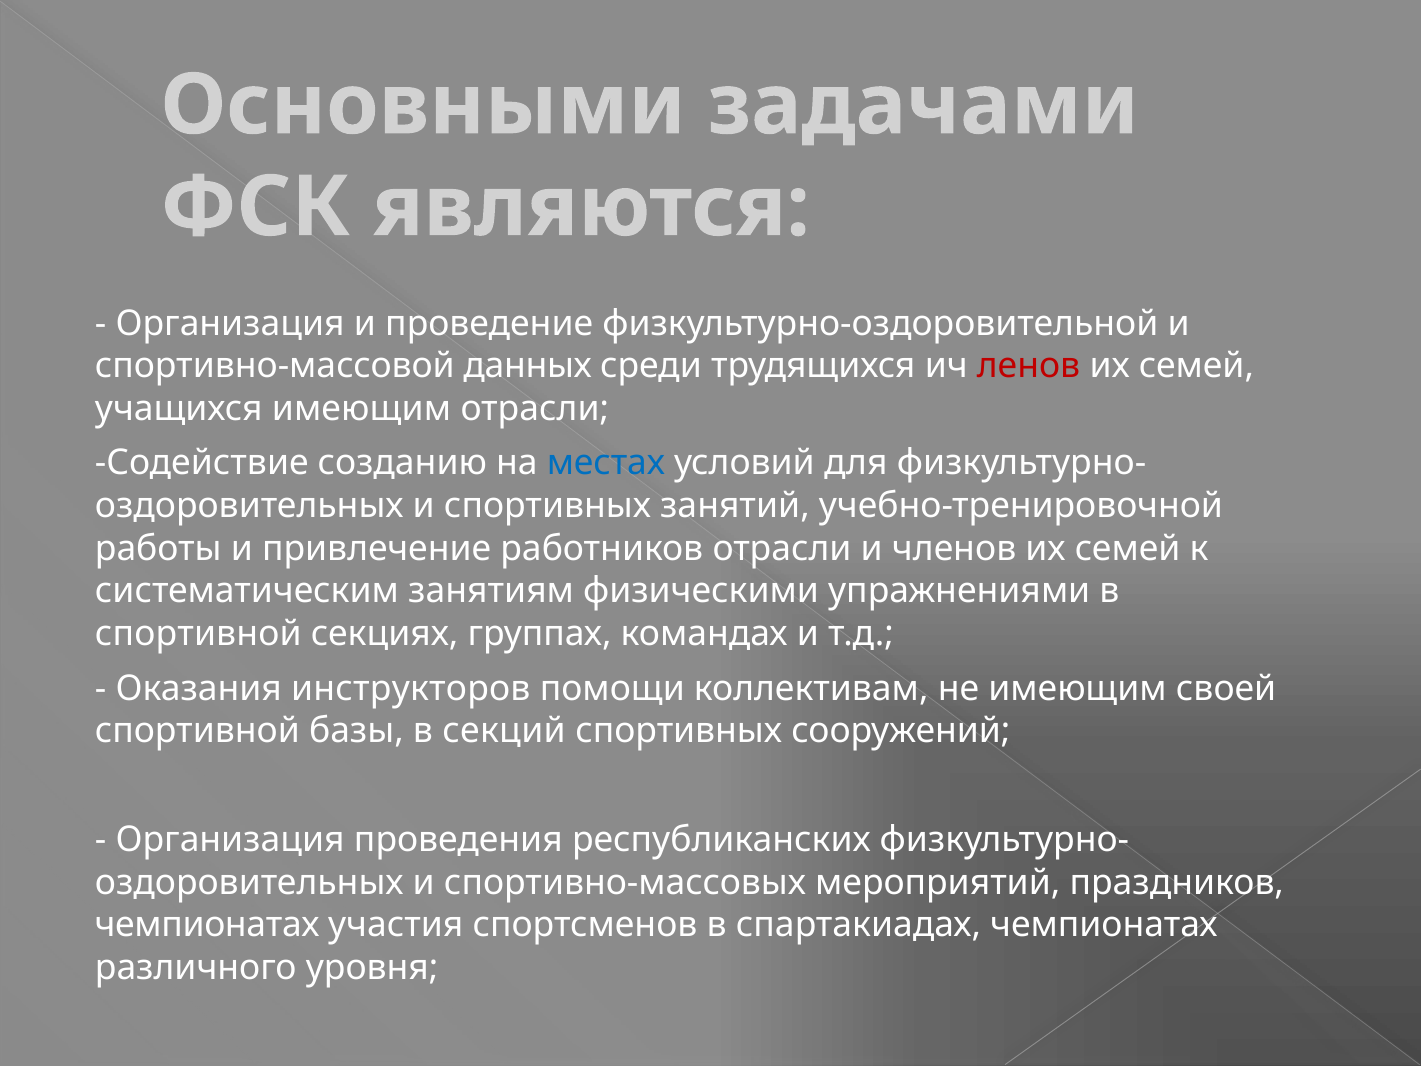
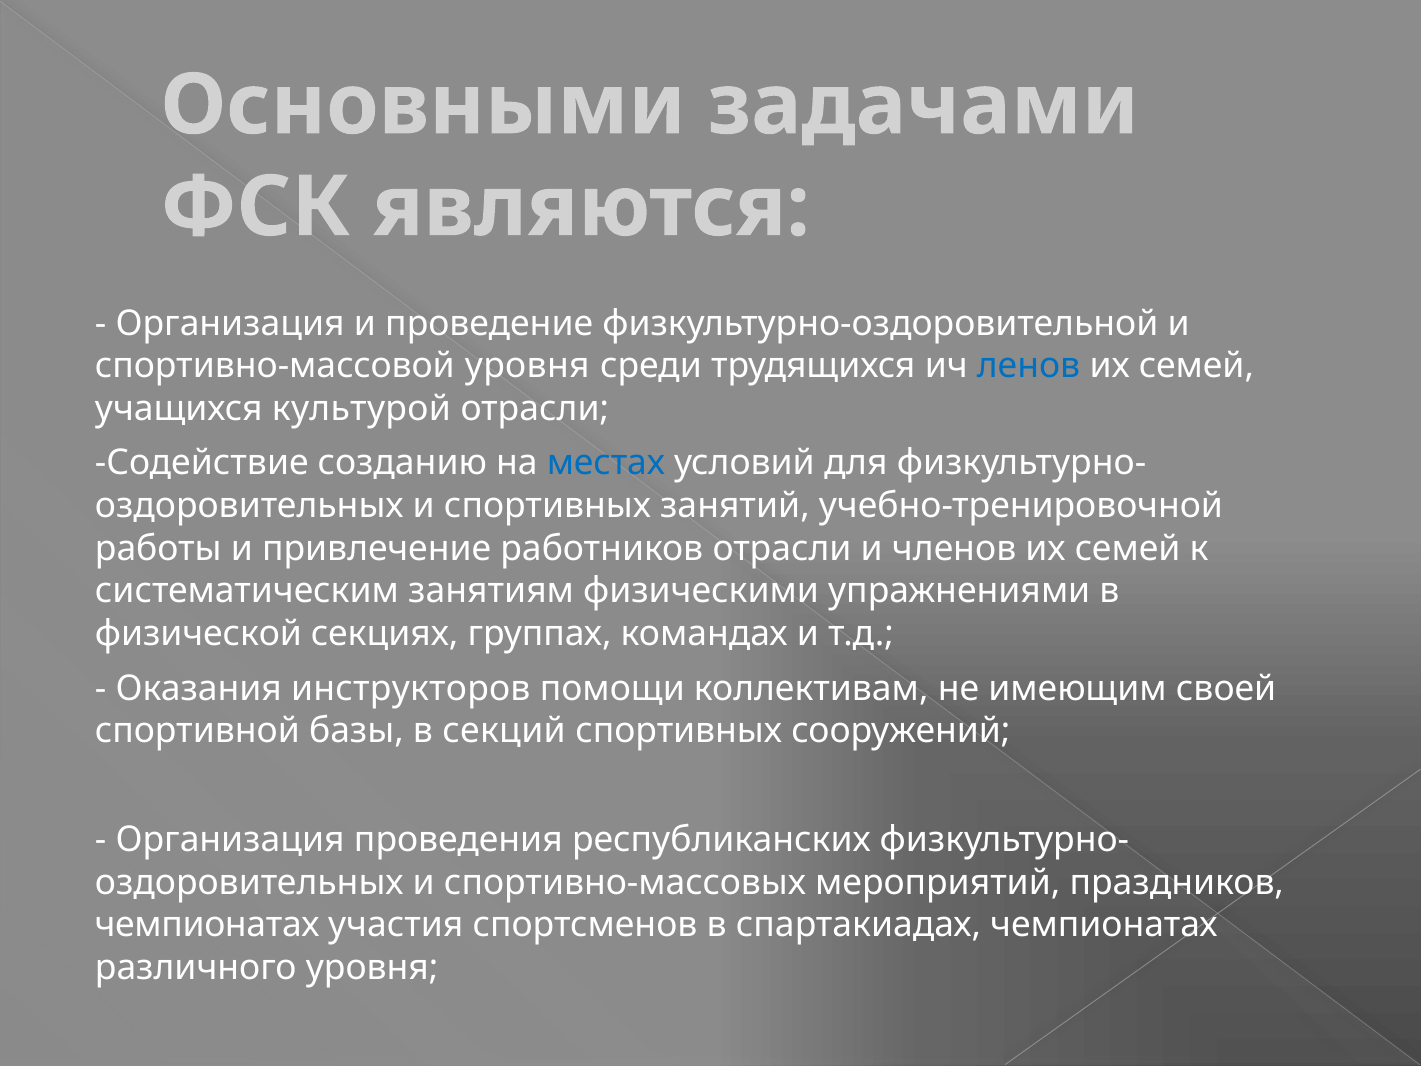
спортивно-массовой данных: данных -> уровня (527, 366)
ленов colour: red -> blue (1029, 366)
учащихся имеющим: имеющим -> культурой (361, 409)
спортивной: спортивной -> физической (198, 634)
